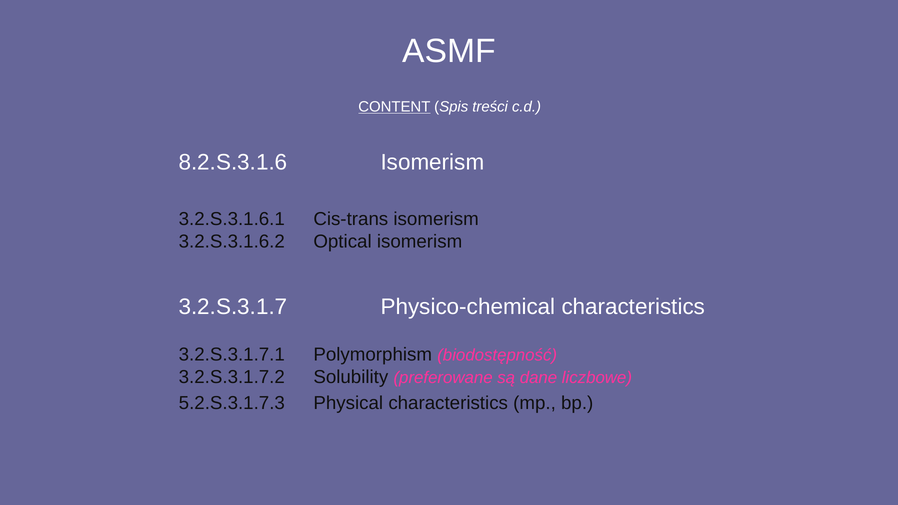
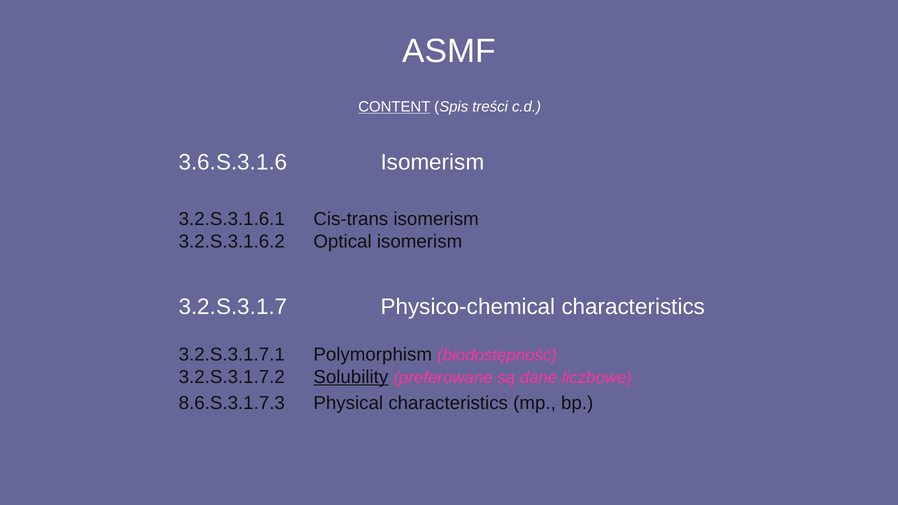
8.2.S.3.1.6: 8.2.S.3.1.6 -> 3.6.S.3.1.6 (233, 162)
Solubility underline: none -> present (351, 377)
5.2.S.3.1.7.3: 5.2.S.3.1.7.3 -> 8.6.S.3.1.7.3 (232, 403)
